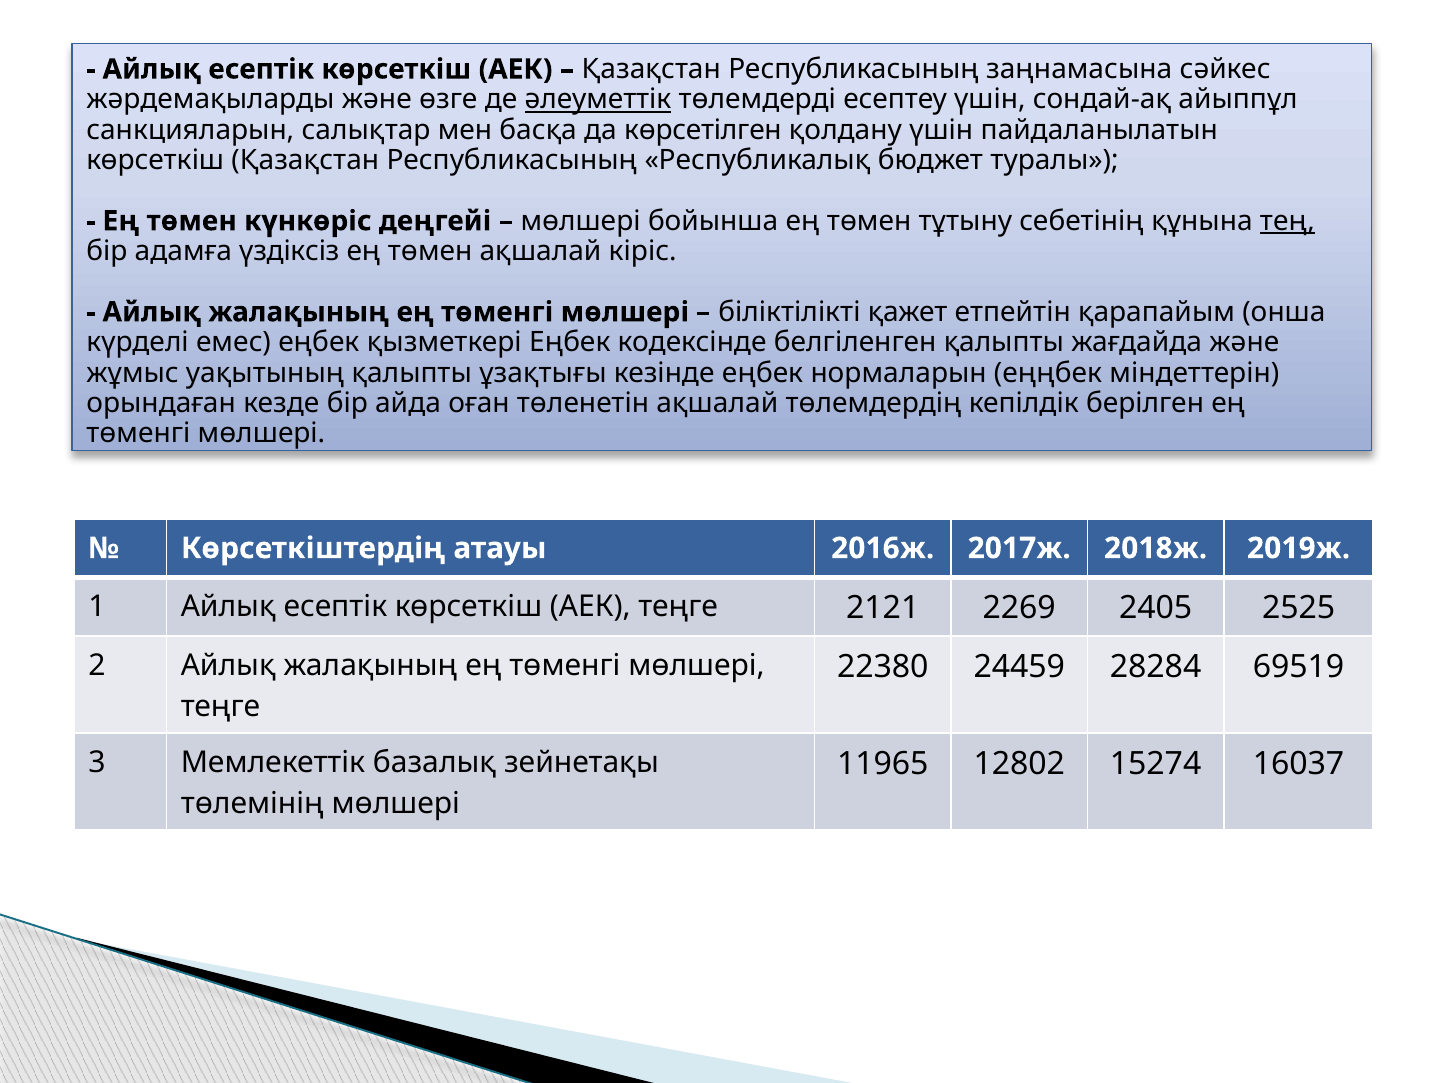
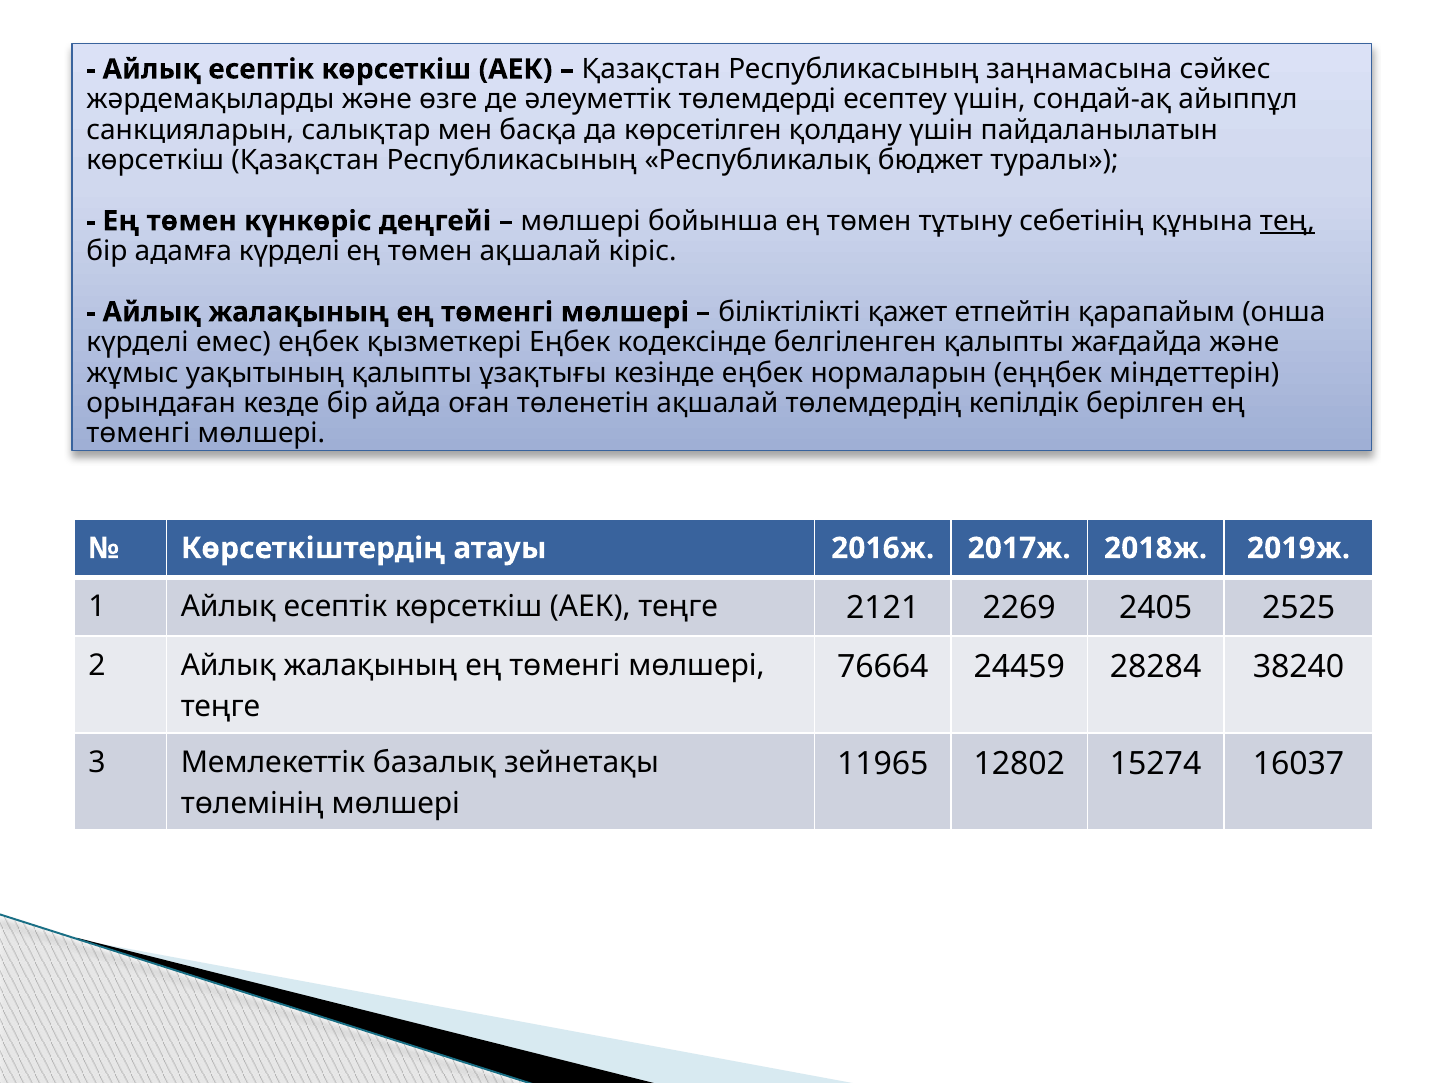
әлеуметтік underline: present -> none (598, 100)
адамға үздіксіз: үздіксіз -> күрделі (289, 251)
22380: 22380 -> 76664 (883, 667)
69519: 69519 -> 38240 (1299, 667)
